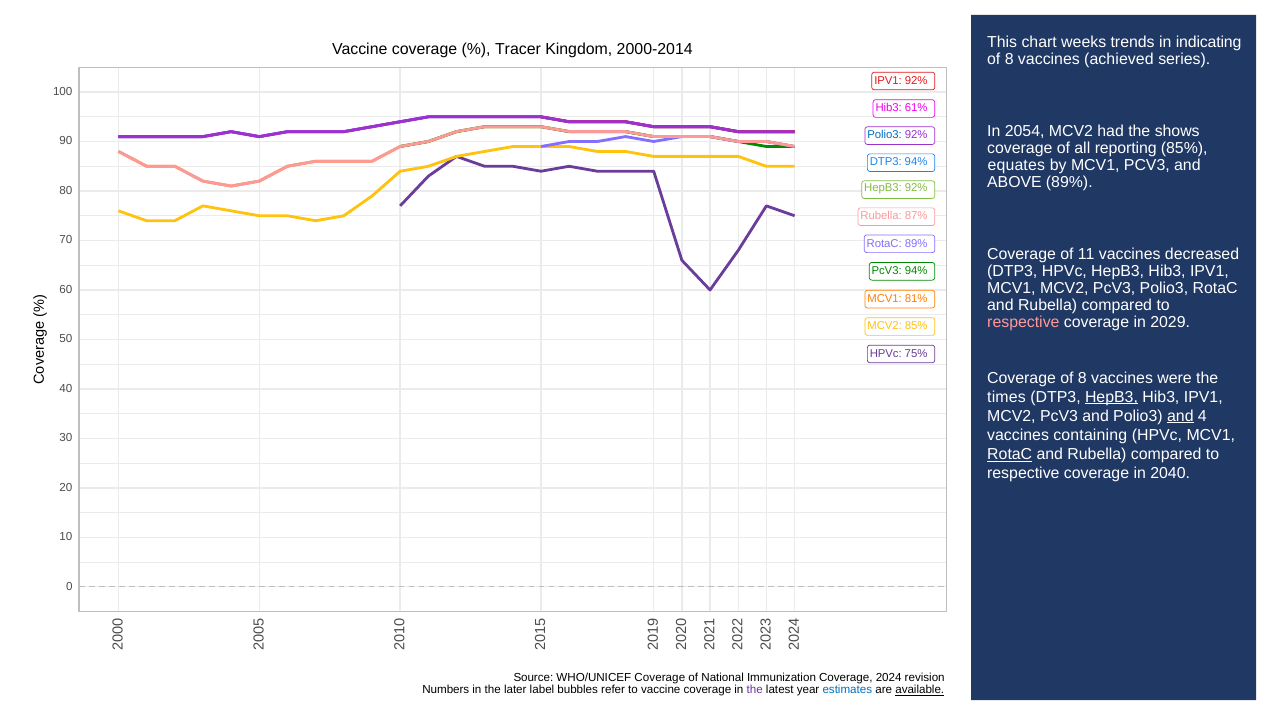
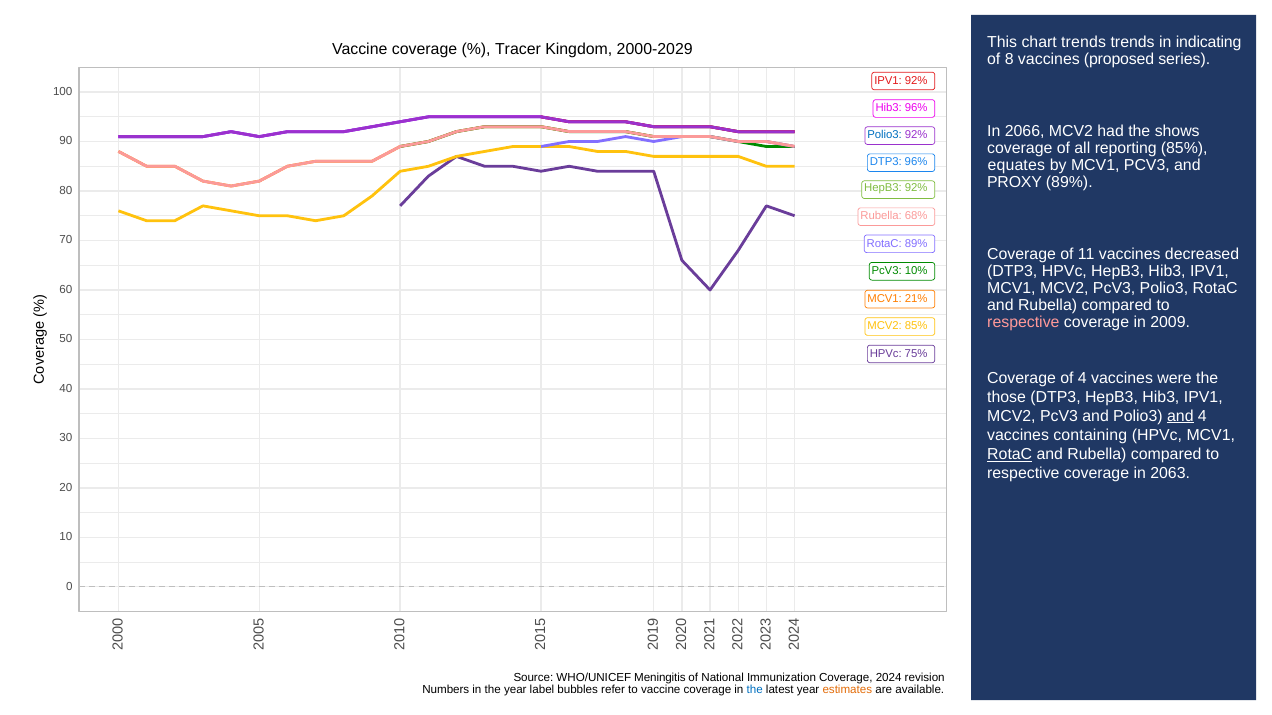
chart weeks: weeks -> trends (1084, 42)
2000-2014: 2000-2014 -> 2000-2029 (655, 49)
achieved: achieved -> proposed (1119, 59)
Hib3 61%: 61% -> 96% (916, 108)
2054: 2054 -> 2066 (1025, 131)
DTP3 94%: 94% -> 96% (916, 162)
ABOVE: ABOVE -> PROXY (1014, 182)
87%: 87% -> 68% (916, 216)
PcV3 94%: 94% -> 10% (916, 271)
81%: 81% -> 21% (916, 299)
2029: 2029 -> 2009 (1170, 323)
Coverage of 8: 8 -> 4 (1082, 378)
times: times -> those (1007, 397)
HepB3 underline: present -> none (1111, 397)
2040: 2040 -> 2063 (1170, 474)
WHO/UNICEF Coverage: Coverage -> Meningitis (660, 678)
the later: later -> year (515, 690)
the colour: purple -> blue (755, 690)
estimates colour: blue -> orange (847, 690)
available underline: present -> none (920, 690)
